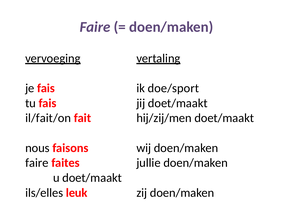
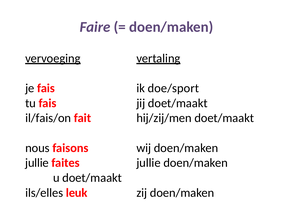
il/fait/on: il/fait/on -> il/fais/on (48, 118)
faire: faire -> jullie (37, 162)
